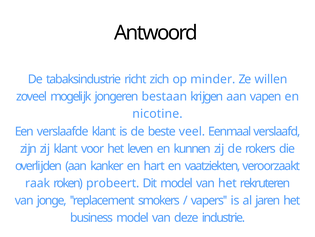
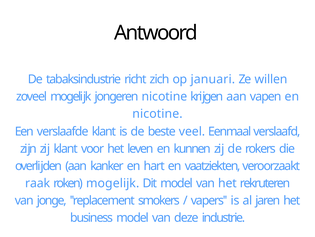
minder: minder -> januari (213, 79)
jongeren bestaan: bestaan -> nicotine (164, 96)
roken probeert: probeert -> mogelĳk (113, 183)
